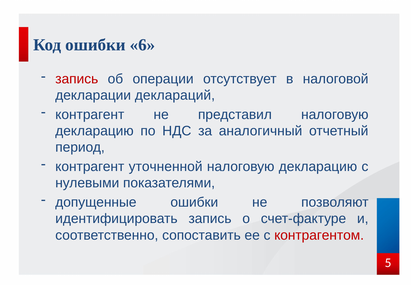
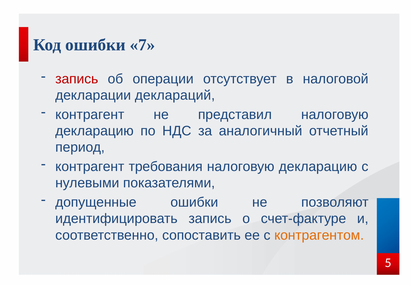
6: 6 -> 7 (142, 45)
уточненной: уточненной -> требования (166, 166)
контрагентом colour: red -> orange (319, 235)
